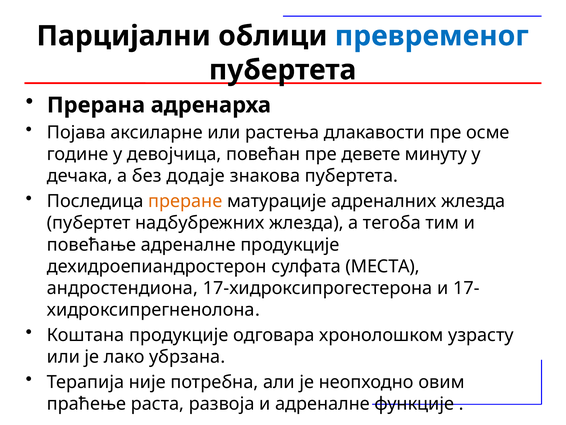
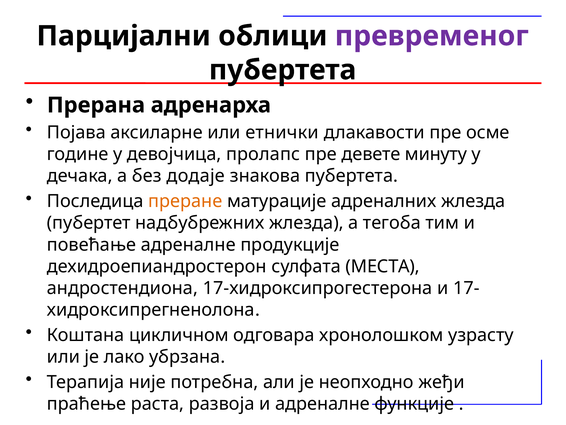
превременог colour: blue -> purple (432, 36)
растења: растења -> етнички (282, 132)
повећан: повећан -> пролапс (263, 154)
Коштана продукције: продукције -> цикличном (179, 335)
овим: овим -> жеђи (442, 382)
